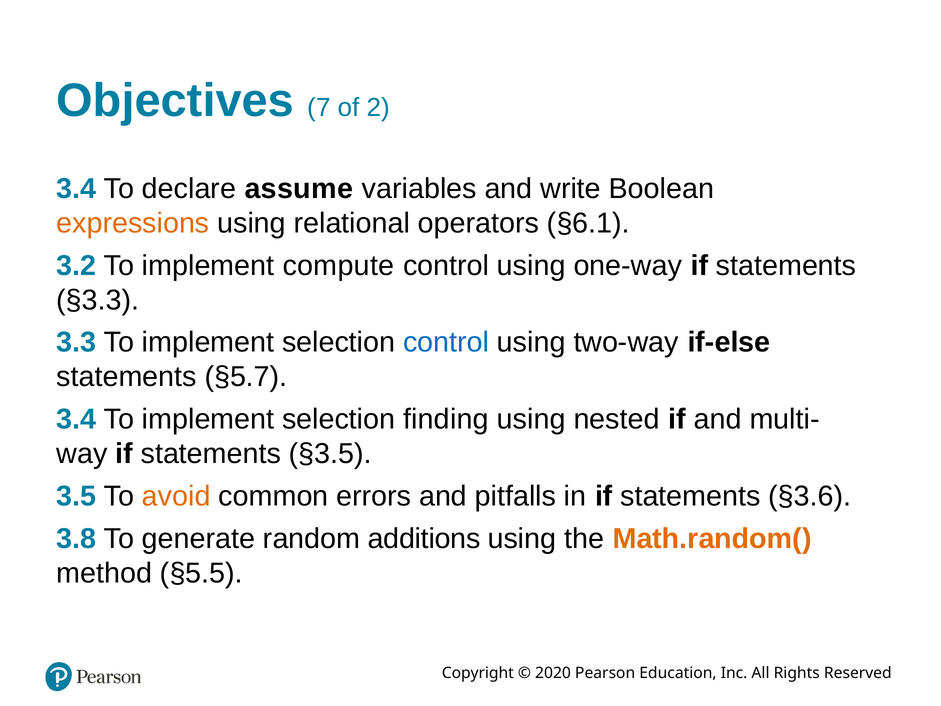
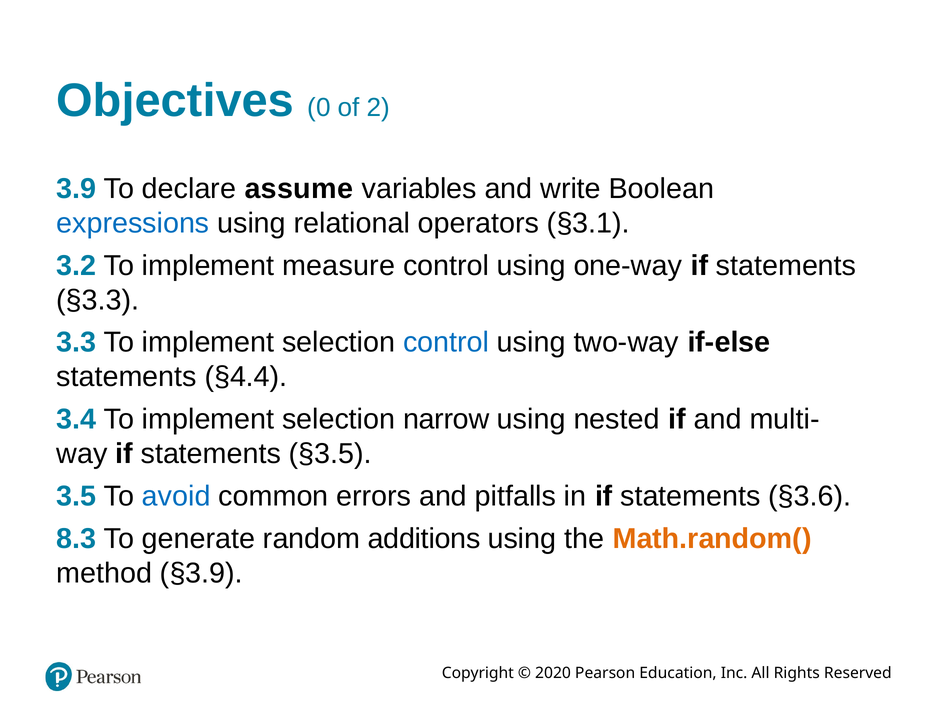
7: 7 -> 0 (319, 108)
3.4: 3.4 -> 3.9 (76, 189)
expressions colour: orange -> blue (133, 223)
§6.1: §6.1 -> §3.1 (588, 223)
compute: compute -> measure (339, 266)
§5.7: §5.7 -> §4.4 (246, 377)
finding: finding -> narrow (446, 419)
avoid colour: orange -> blue (176, 496)
3.8: 3.8 -> 8.3 (76, 538)
§5.5: §5.5 -> §3.9 (201, 573)
